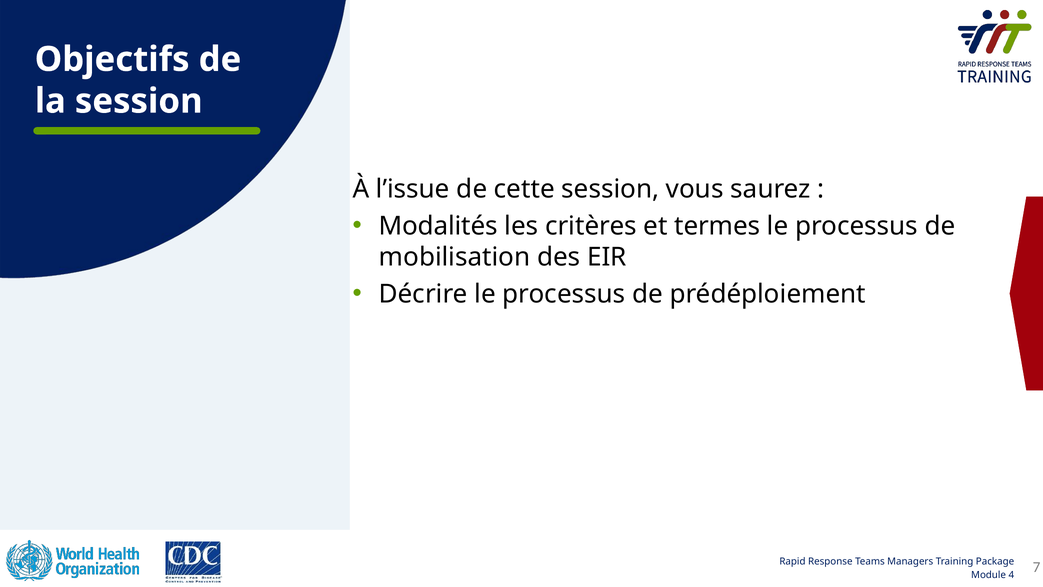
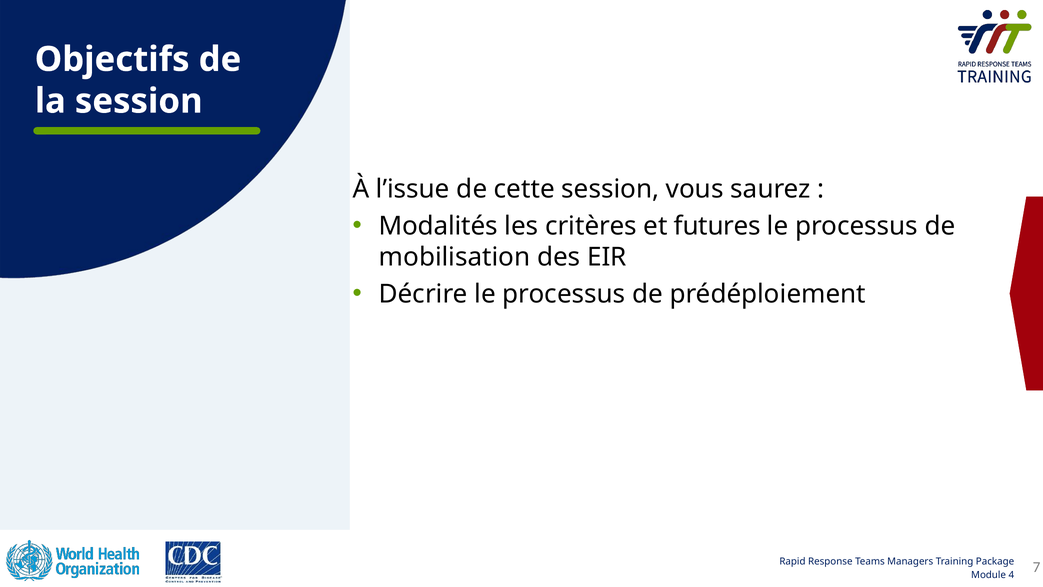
termes: termes -> futures (717, 226)
